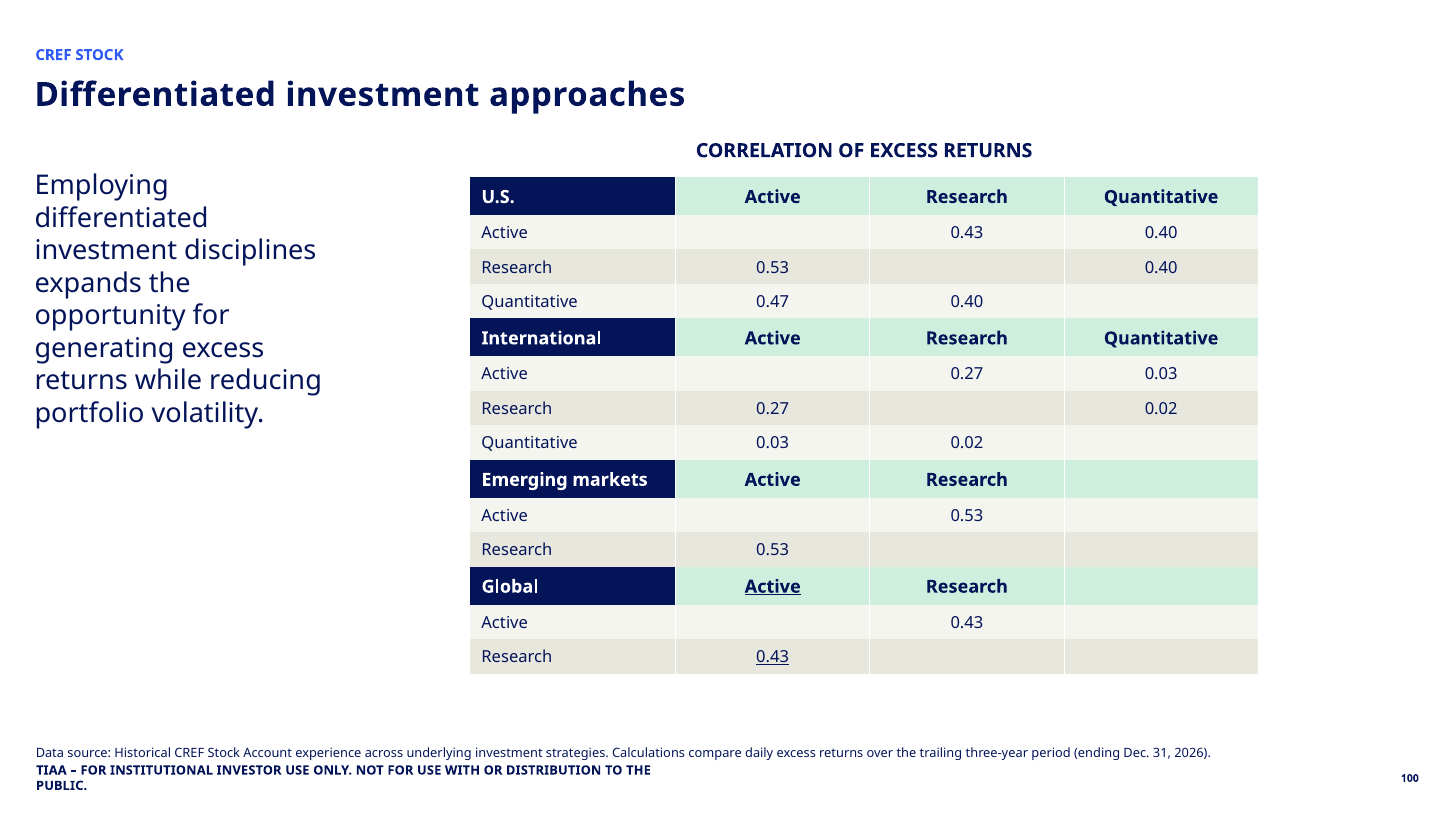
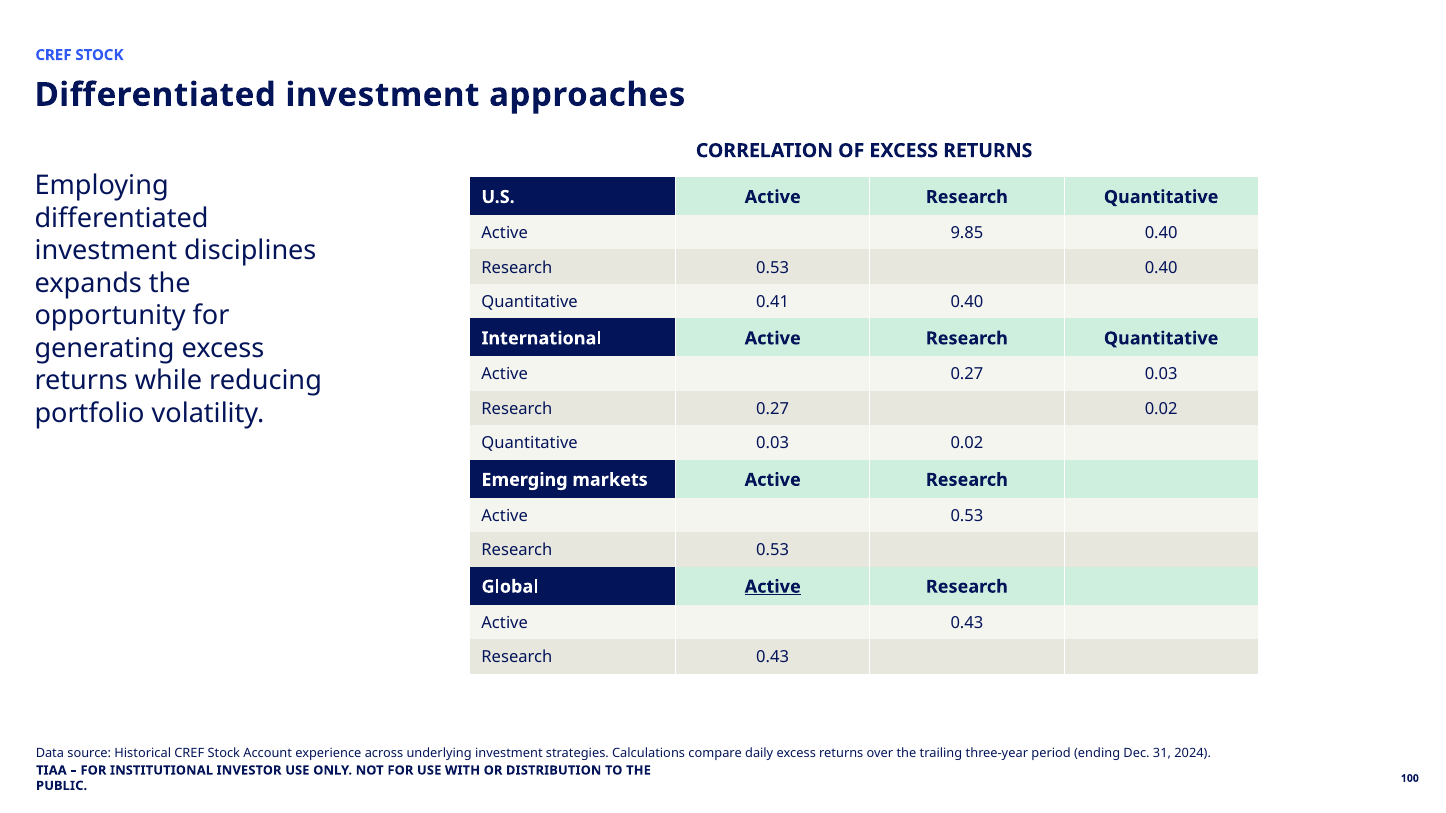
0.43: 0.43 -> 9.85 (967, 233)
0.47: 0.47 -> 0.41 (773, 302)
0.43 underline: present -> none (773, 658)
2026: 2026 -> 2024 (1193, 754)
